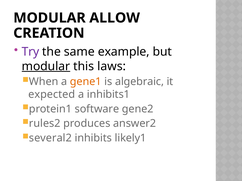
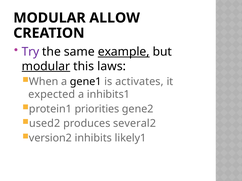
example underline: none -> present (124, 52)
gene1 colour: orange -> black (86, 82)
algebraic: algebraic -> activates (139, 82)
software: software -> priorities (97, 109)
rules2: rules2 -> used2 (45, 124)
answer2: answer2 -> several2 (135, 124)
several2: several2 -> version2 (50, 138)
